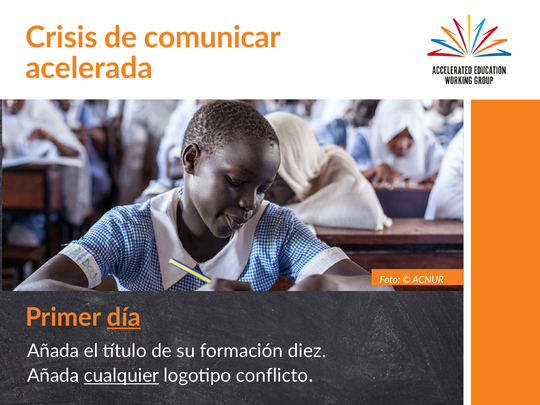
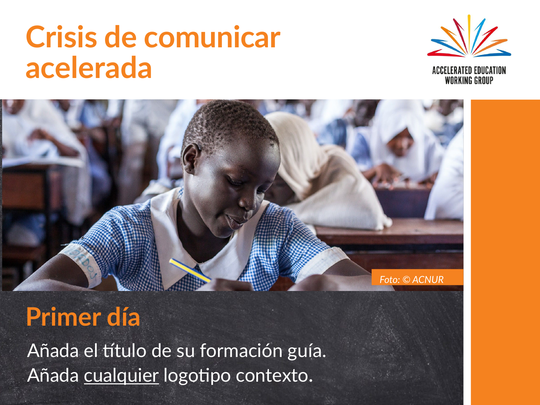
día underline: present -> none (124, 317)
diez: diez -> guía (307, 351)
conflicto: conflicto -> contexto (272, 376)
